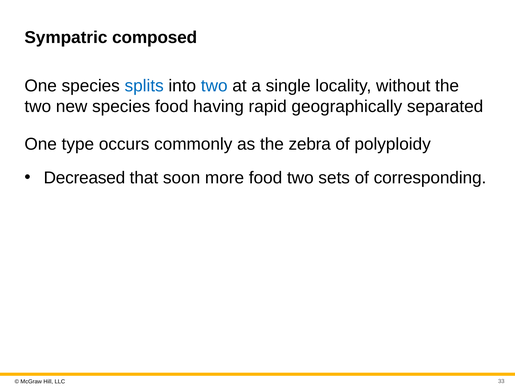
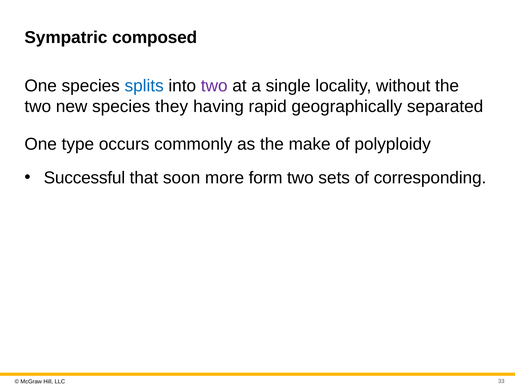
two colour: blue -> purple (214, 86)
species food: food -> they (172, 107)
zebra: zebra -> make (310, 144)
Decreased: Decreased -> Successful (84, 178)
more food: food -> form (266, 178)
